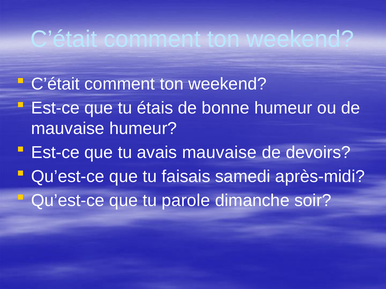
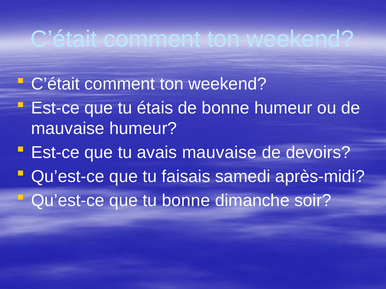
tu parole: parole -> bonne (186, 201)
